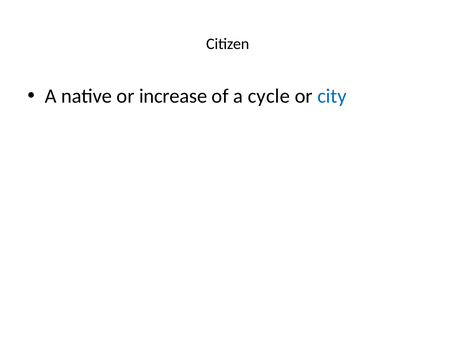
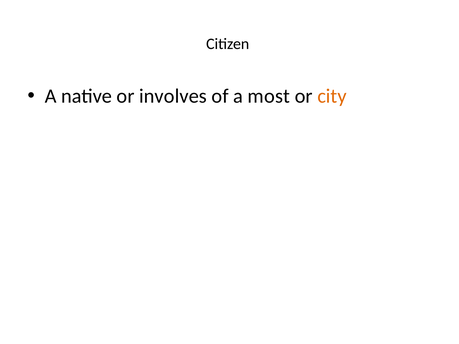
increase: increase -> involves (173, 96)
cycle: cycle -> most (269, 96)
city colour: blue -> orange (332, 96)
